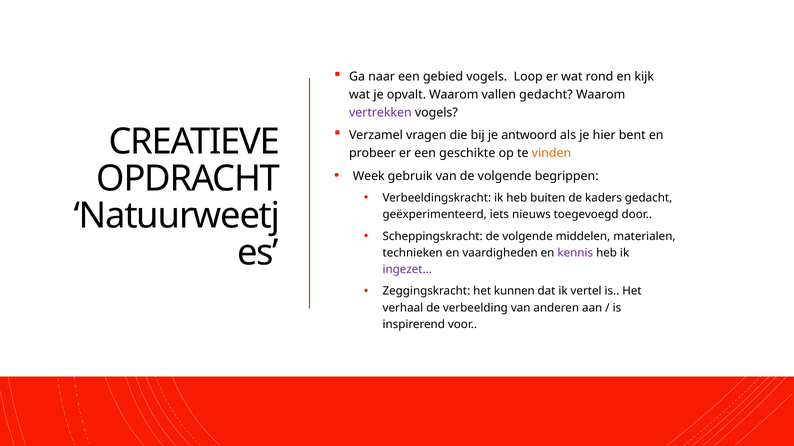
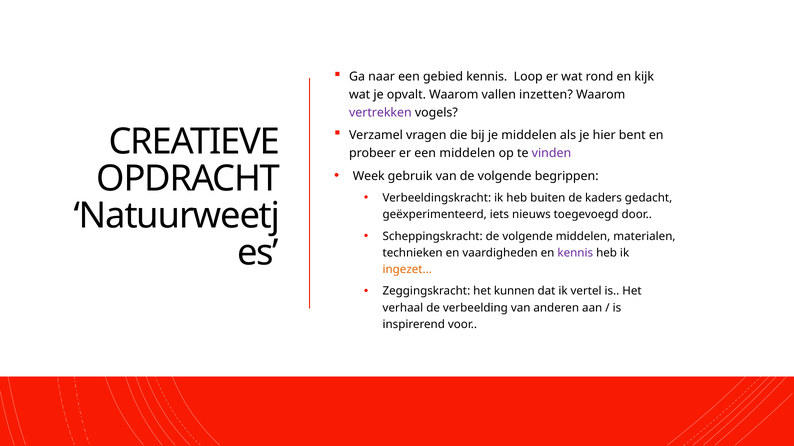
gebied vogels: vogels -> kennis (487, 77)
vallen gedacht: gedacht -> inzetten (546, 95)
je antwoord: antwoord -> middelen (529, 135)
een geschikte: geschikte -> middelen (467, 153)
vinden colour: orange -> purple (551, 153)
ingezet colour: purple -> orange (407, 270)
